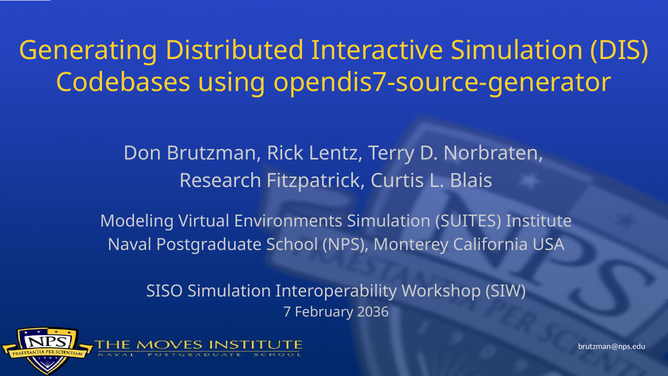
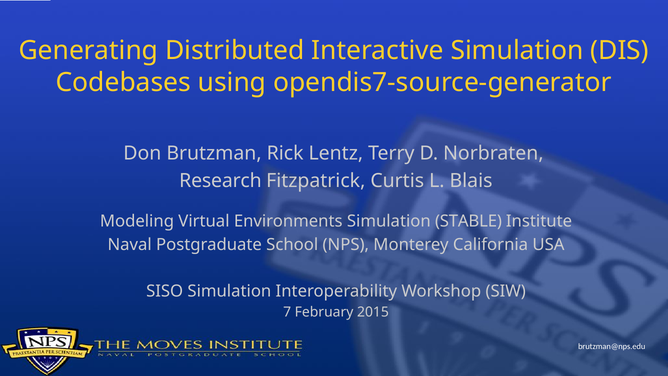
SUITES: SUITES -> STABLE (468, 221)
2036: 2036 -> 2015 (373, 312)
